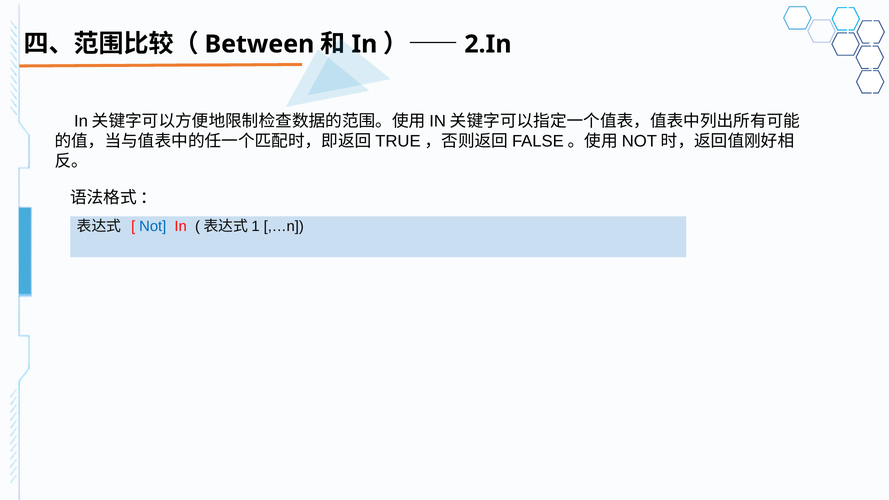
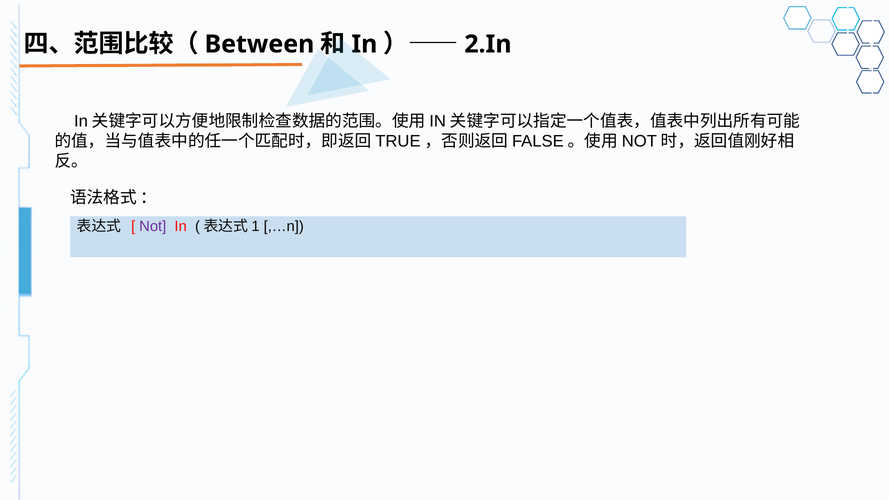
Not colour: blue -> purple (153, 227)
